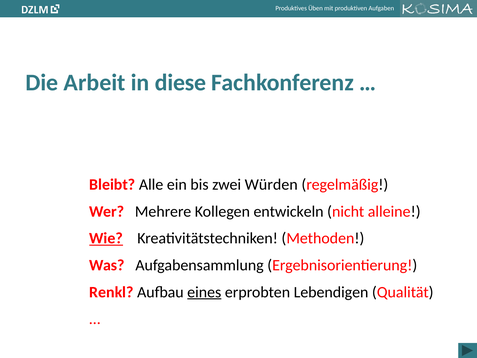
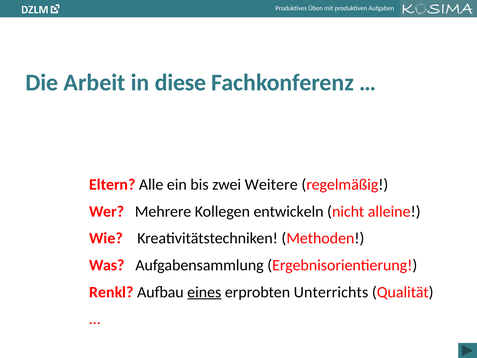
Bleibt: Bleibt -> Eltern (112, 184)
Würden: Würden -> Weitere (271, 184)
Wie underline: present -> none (106, 238)
Lebendigen: Lebendigen -> Unterrichts (331, 292)
